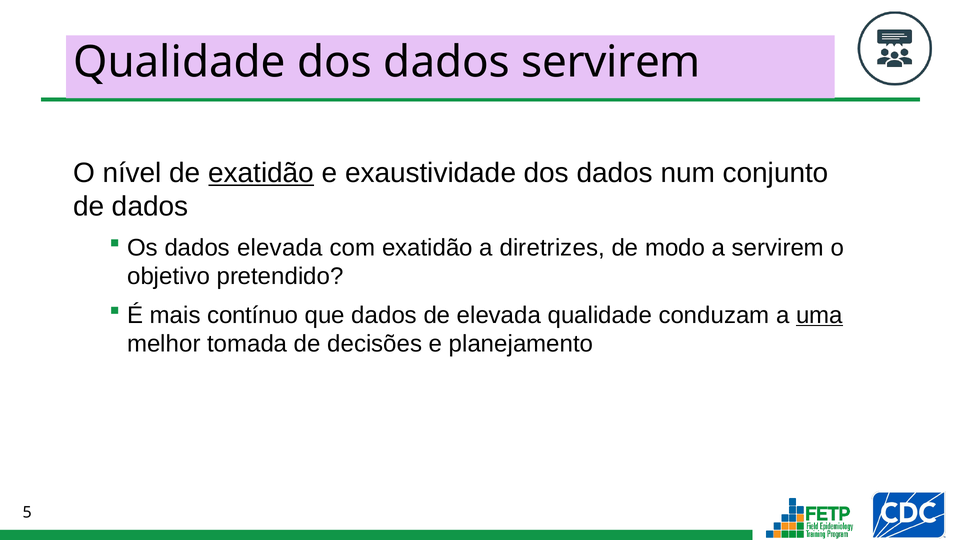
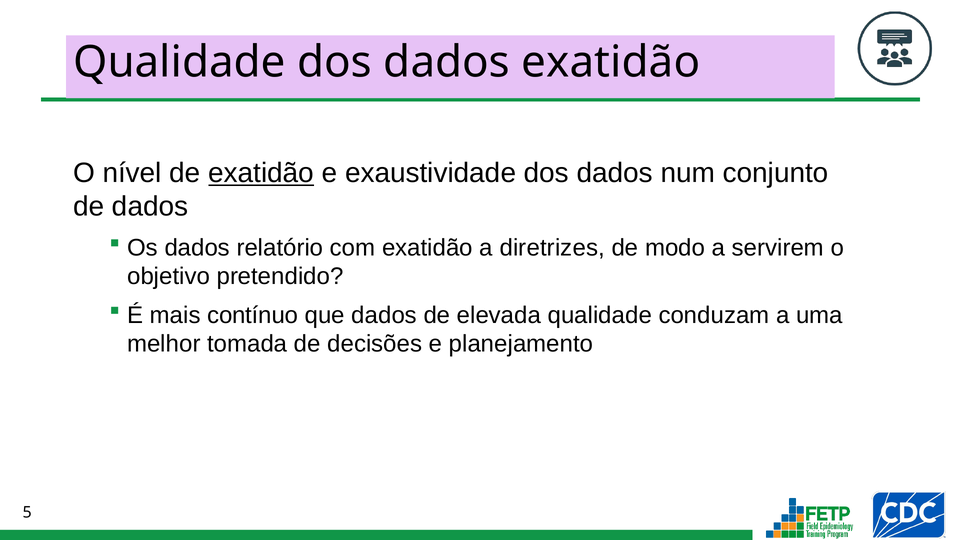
dados servirem: servirem -> exatidão (611, 62)
dados elevada: elevada -> relatório (280, 248)
uma underline: present -> none (819, 315)
